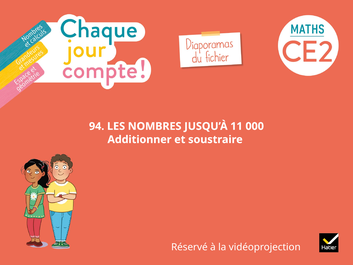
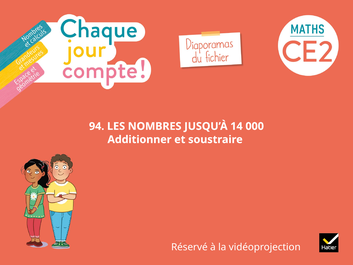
11: 11 -> 14 (236, 126)
